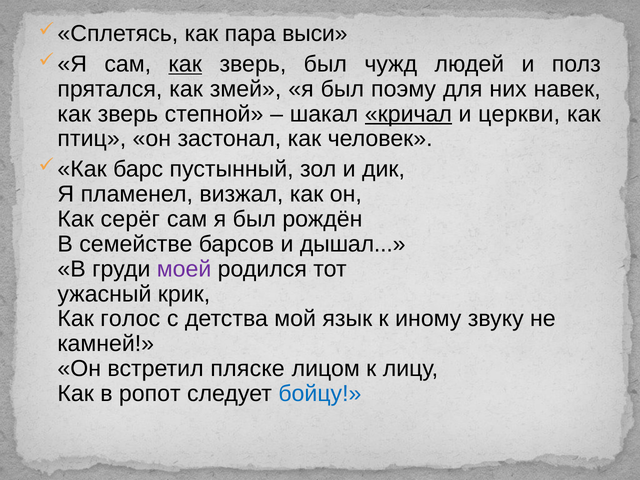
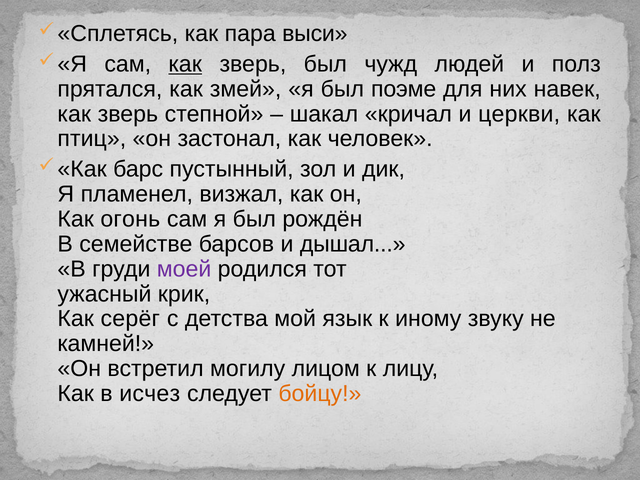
поэму: поэму -> поэме (404, 89)
кричал underline: present -> none (408, 114)
серёг: серёг -> огонь (130, 219)
голос: голос -> серёг (130, 319)
пляске: пляске -> могилу (248, 369)
ропот: ропот -> исчез (150, 394)
бойцу colour: blue -> orange (320, 394)
